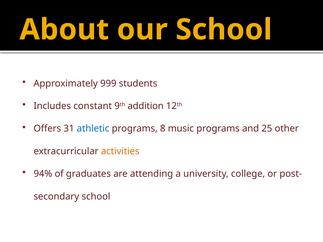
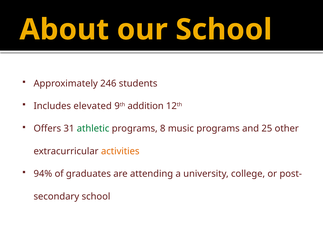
999: 999 -> 246 (108, 84)
constant: constant -> elevated (93, 106)
athletic colour: blue -> green (93, 129)
